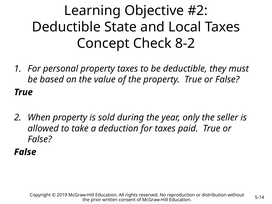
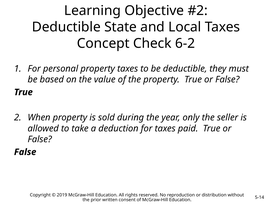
8-2: 8-2 -> 6-2 (185, 43)
